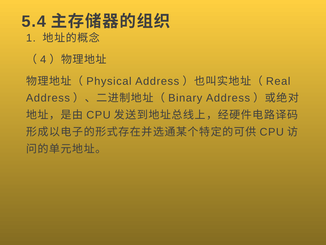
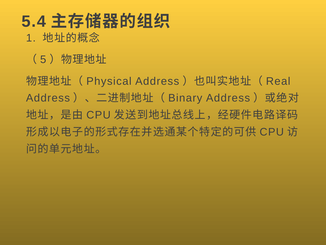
4: 4 -> 5 (43, 60)
